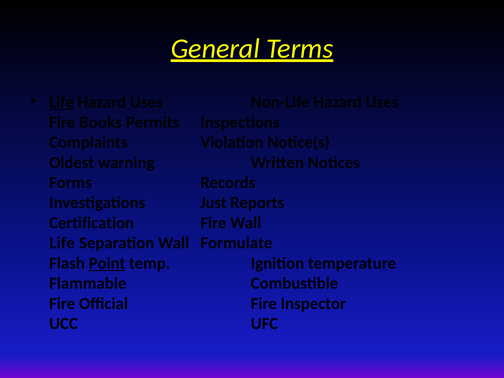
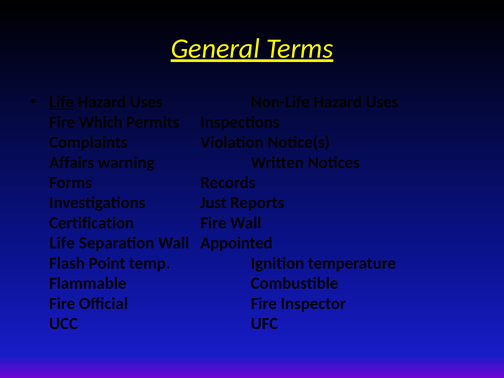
Books: Books -> Which (101, 122)
Oldest: Oldest -> Affairs (72, 162)
Formulate: Formulate -> Appointed (236, 243)
Point underline: present -> none (107, 263)
